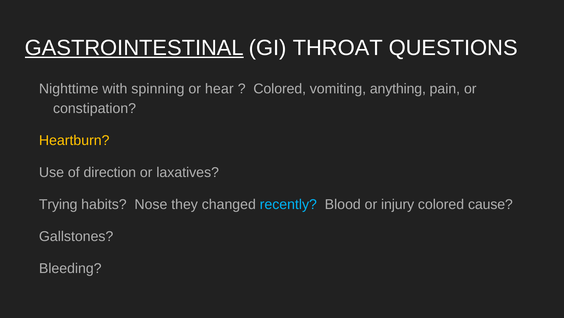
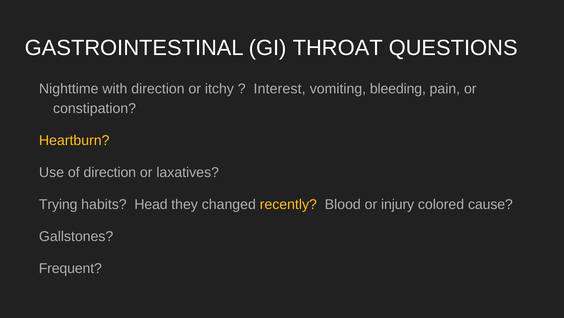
GASTROINTESTINAL underline: present -> none (134, 48)
with spinning: spinning -> direction (158, 89)
hear: hear -> itchy (219, 89)
Colored: Colored -> Interest (280, 89)
anything: anything -> bleeding (398, 89)
Nose: Nose -> Head (151, 204)
recently colour: light blue -> yellow (288, 204)
Bleeding: Bleeding -> Frequent (70, 268)
